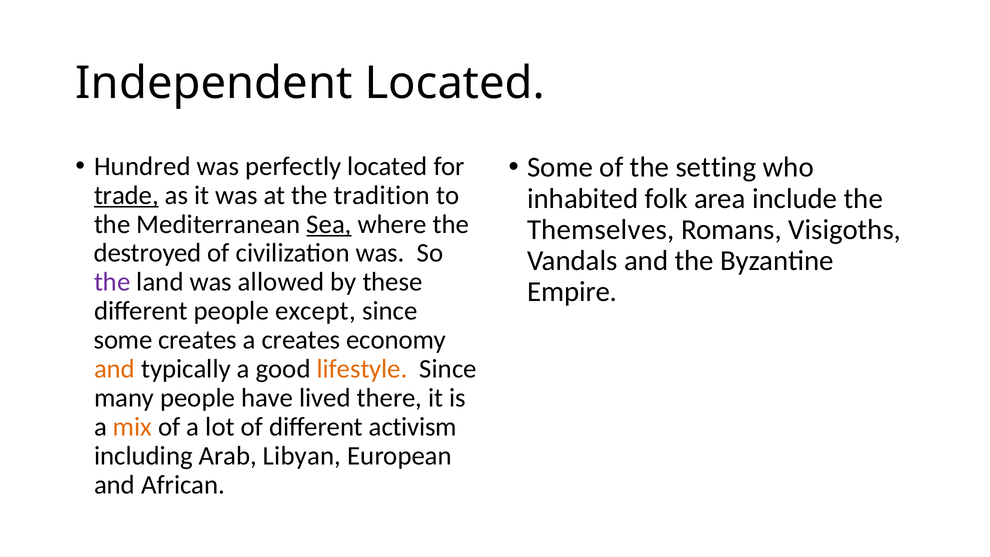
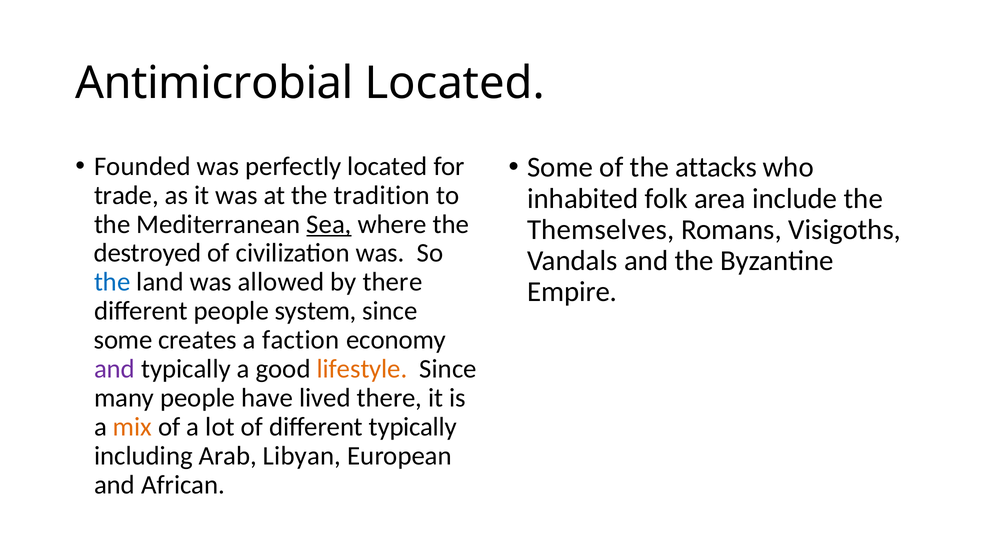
Independent: Independent -> Antimicrobial (214, 83)
Hundred: Hundred -> Founded (142, 166)
setting: setting -> attacks (716, 167)
trade underline: present -> none (126, 195)
the colour: purple -> blue (112, 282)
by these: these -> there (392, 282)
except: except -> system (316, 311)
a creates: creates -> faction (301, 340)
and colour: orange -> purple (115, 369)
different activism: activism -> typically (413, 427)
